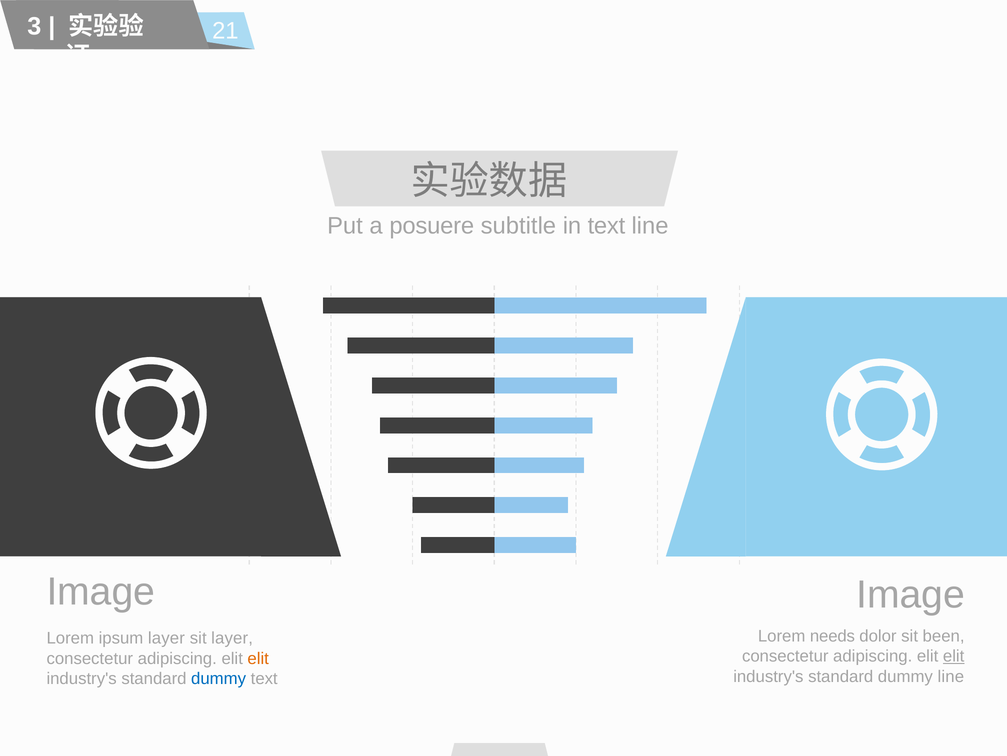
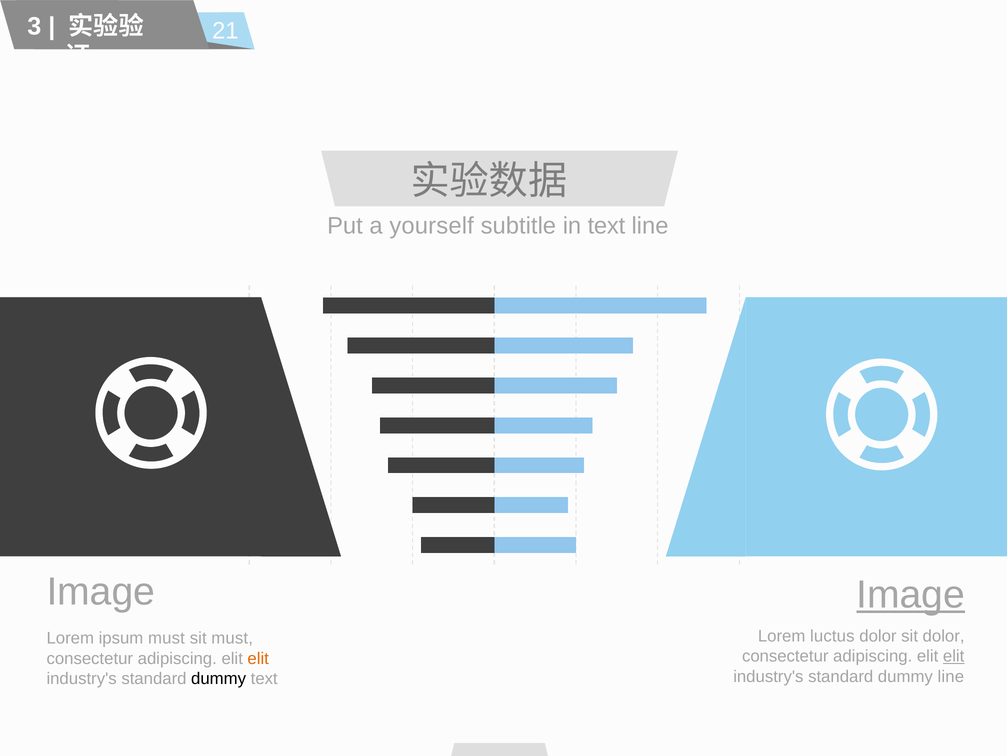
posuere: posuere -> yourself (432, 226)
Image underline: none -> present (911, 594)
needs: needs -> luctus (832, 636)
sit been: been -> dolor (944, 636)
ipsum layer: layer -> must (166, 638)
sit layer: layer -> must (232, 638)
dummy colour: blue -> black (219, 678)
